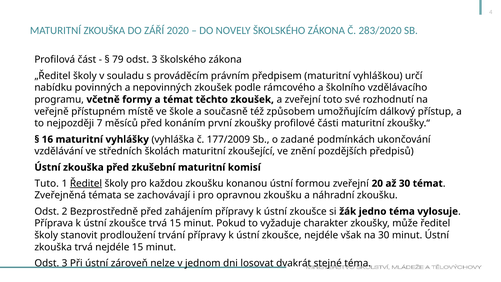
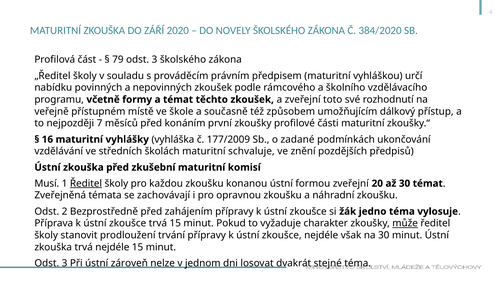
283/2020: 283/2020 -> 384/2020 (380, 30)
zkoušející: zkoušející -> schvaluje (251, 151)
Tuto: Tuto -> Musí (47, 183)
může underline: none -> present (405, 223)
